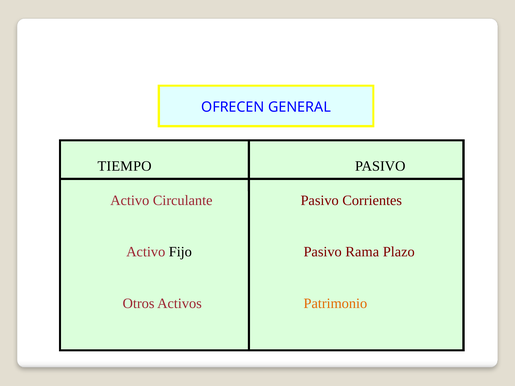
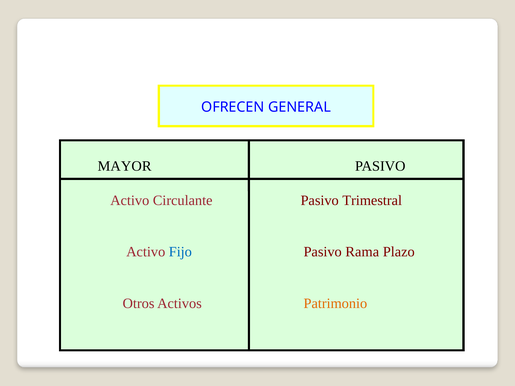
TIEMPO: TIEMPO -> MAYOR (125, 166)
Corrientes: Corrientes -> Trimestral (372, 201)
Fijo colour: black -> blue (180, 252)
